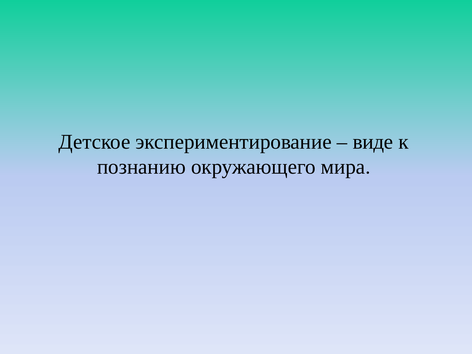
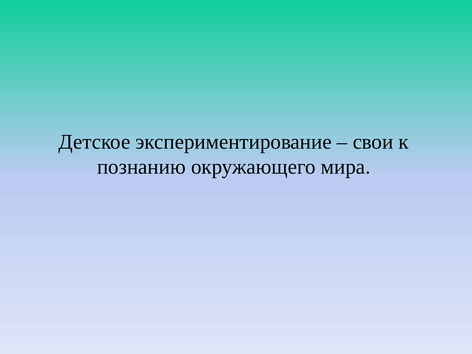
виде: виде -> свои (373, 142)
